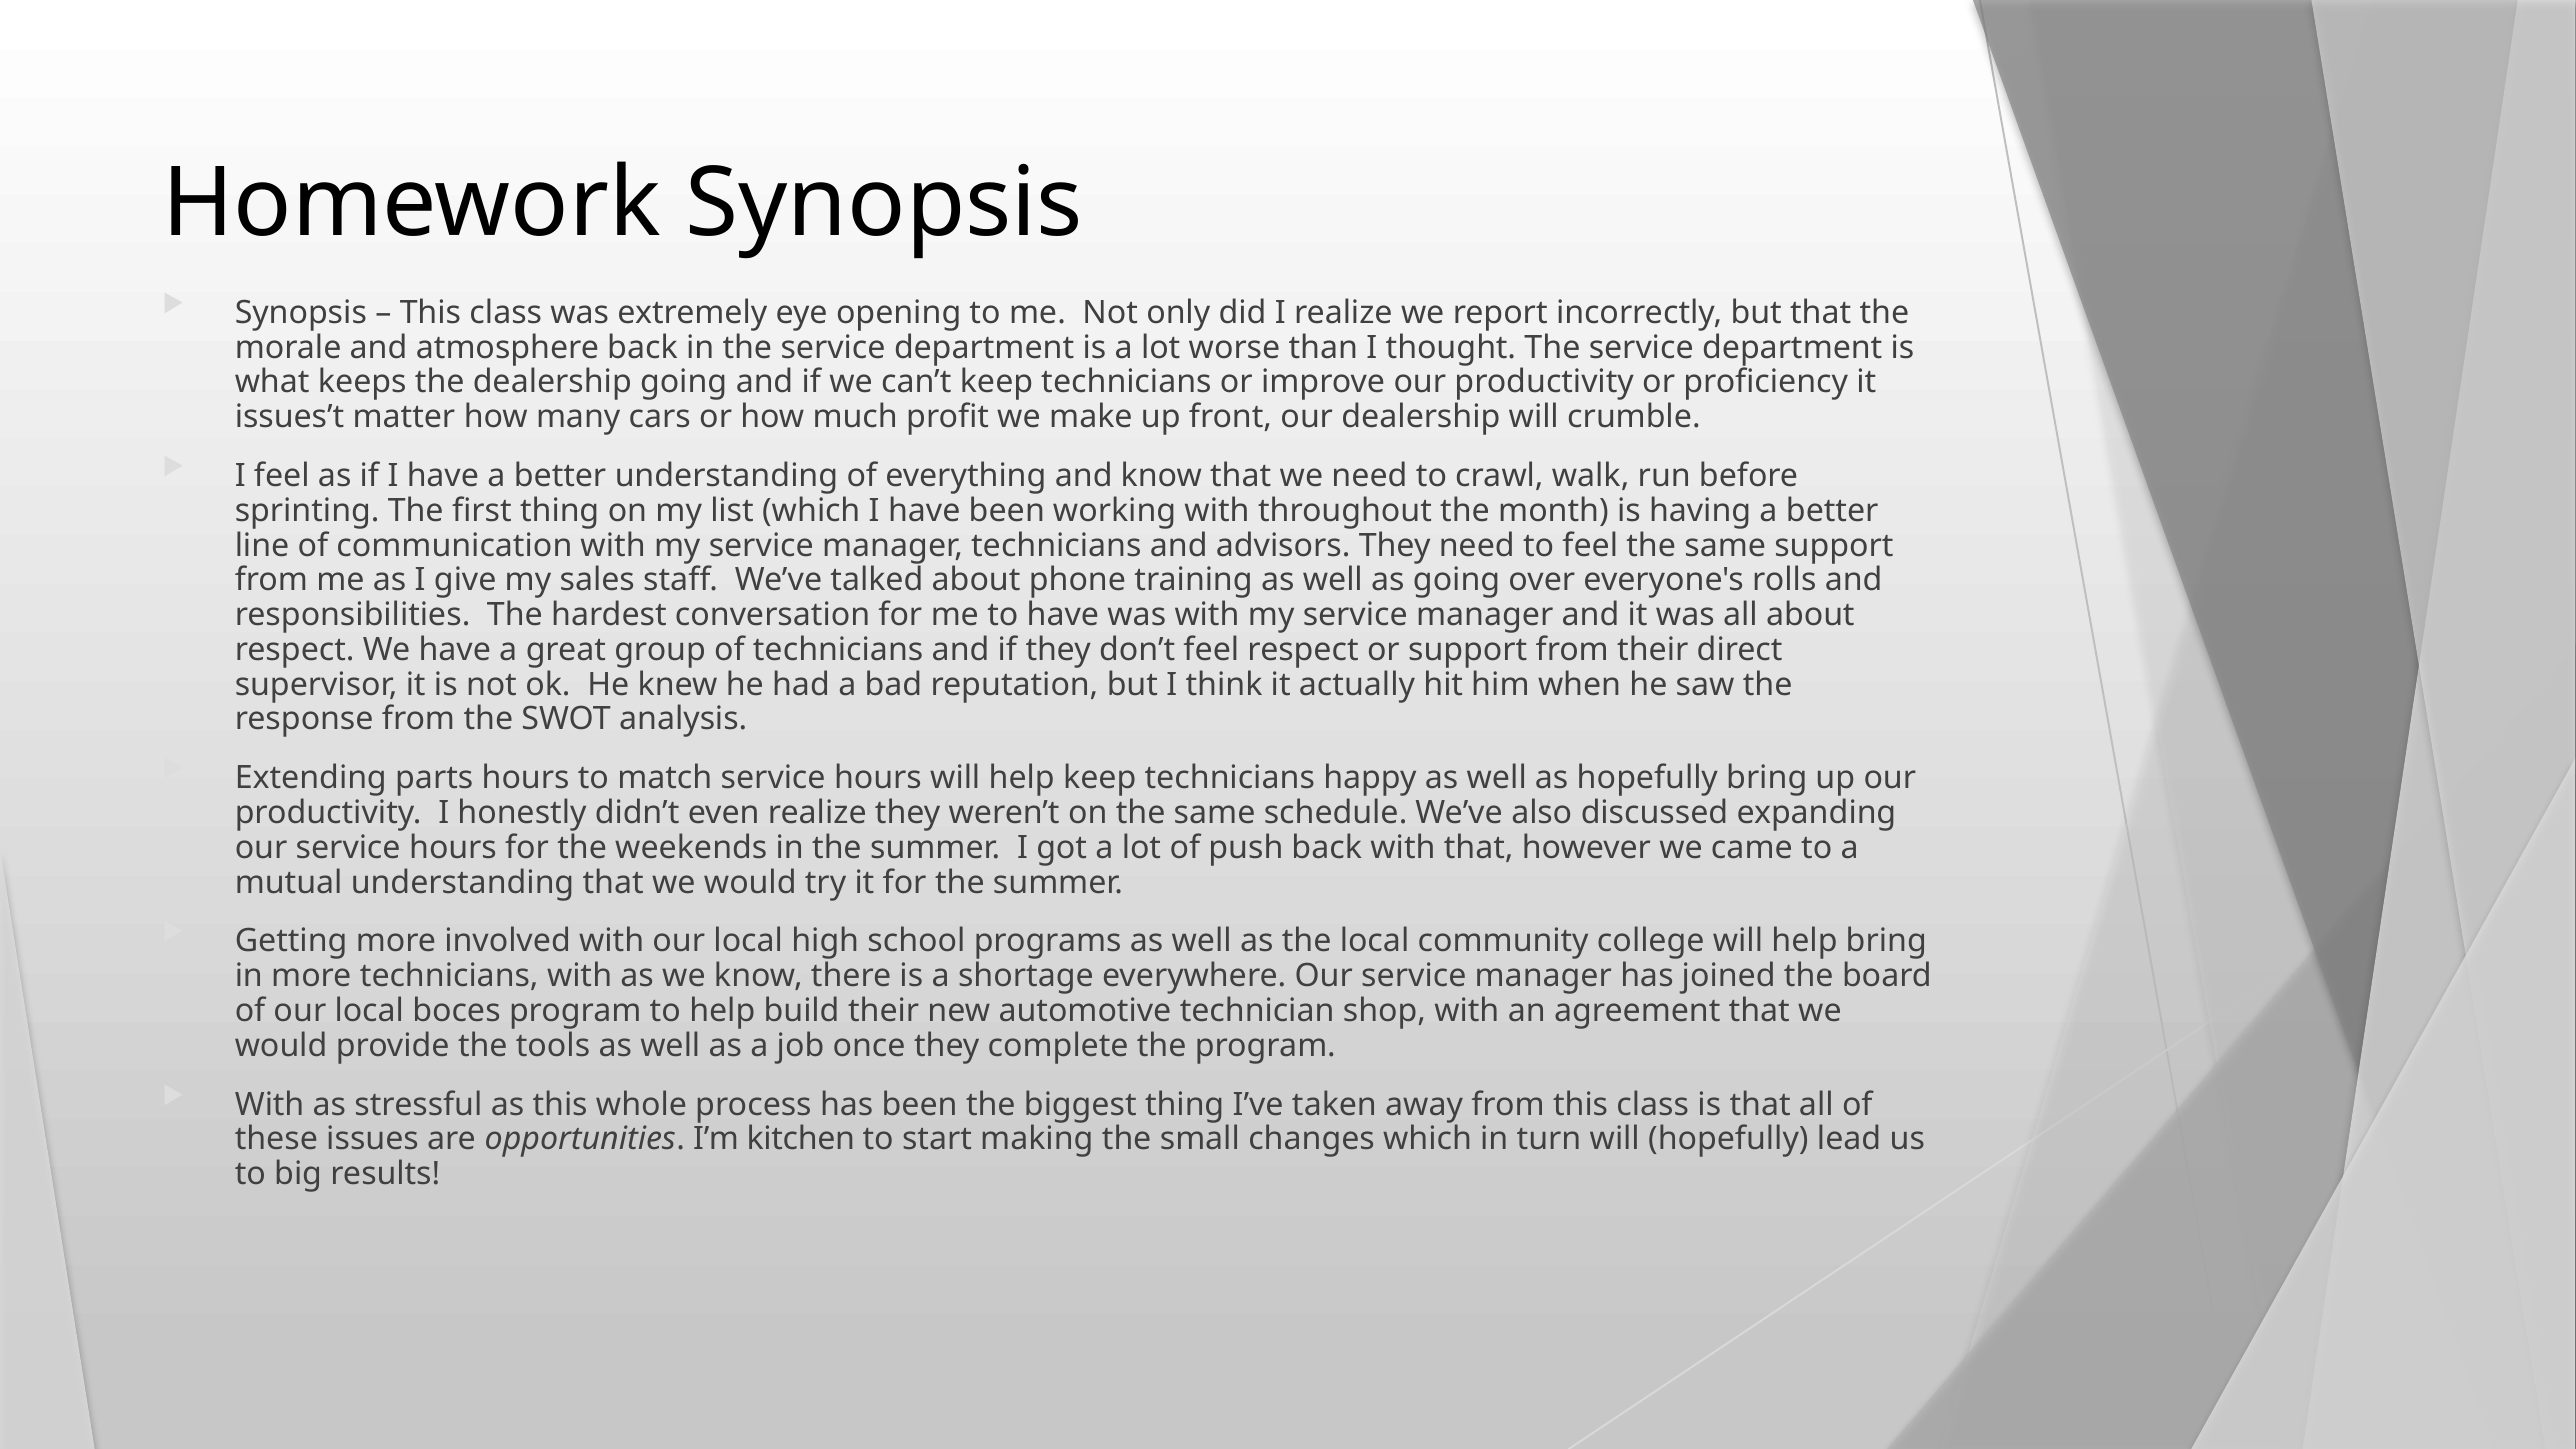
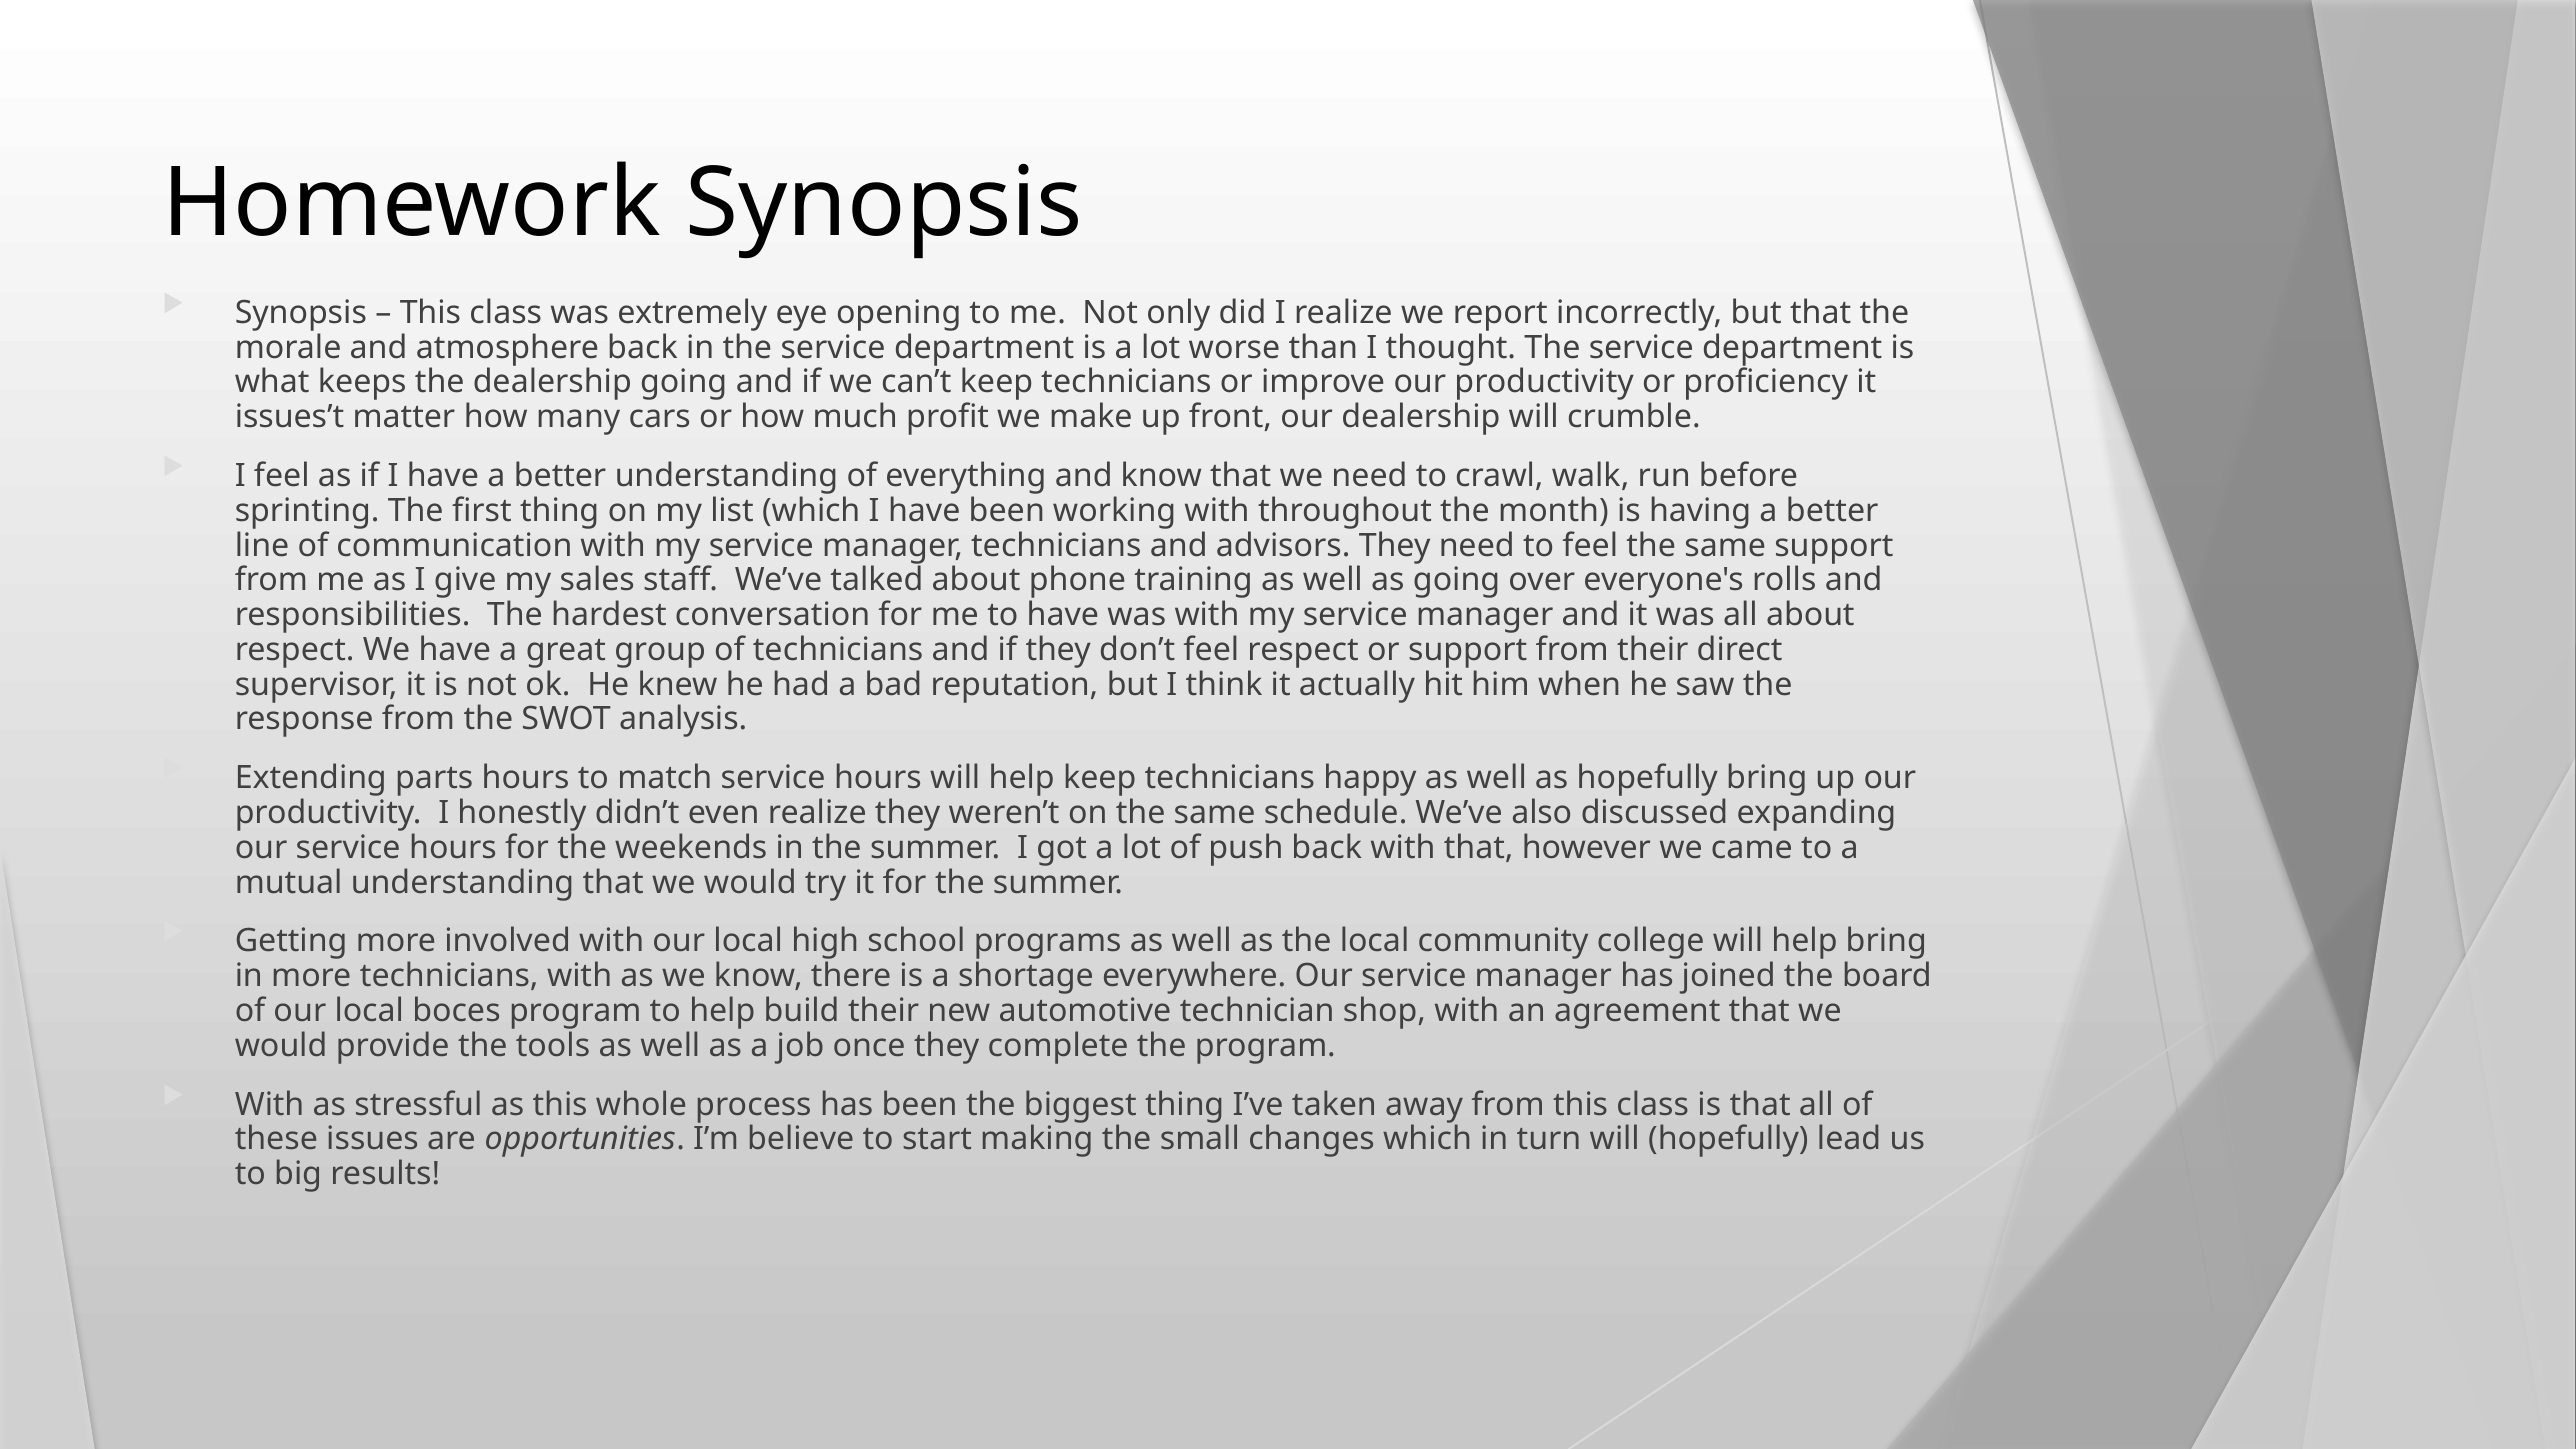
kitchen: kitchen -> believe (801, 1139)
